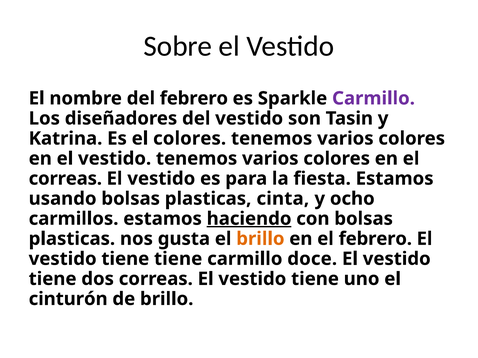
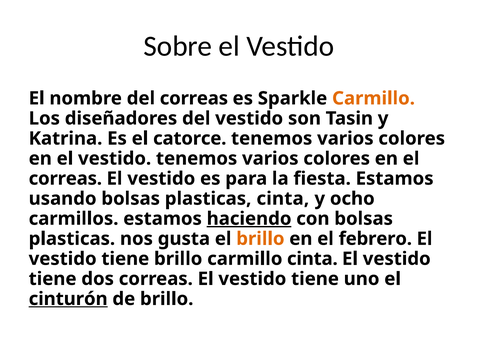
del febrero: febrero -> correas (194, 98)
Carmillo colour: purple -> orange (374, 98)
el colores: colores -> catorce (190, 139)
tiene tiene: tiene -> brillo (178, 259)
carmillo doce: doce -> cinta (312, 259)
cinturón underline: none -> present (68, 299)
